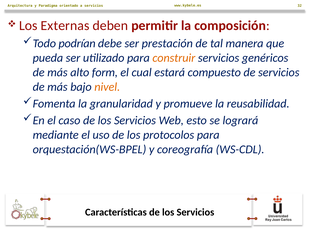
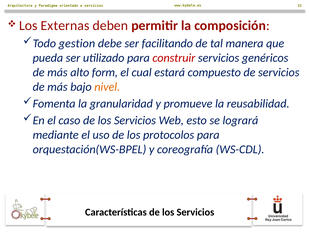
podrían: podrían -> gestion (77, 43)
prestación: prestación -> facilitando (167, 43)
construir colour: orange -> red (174, 58)
